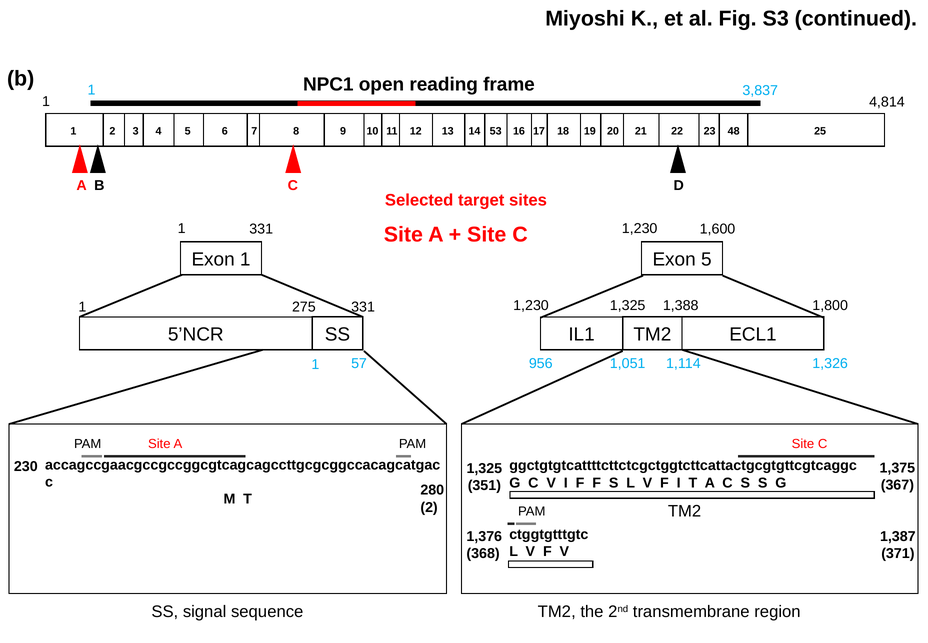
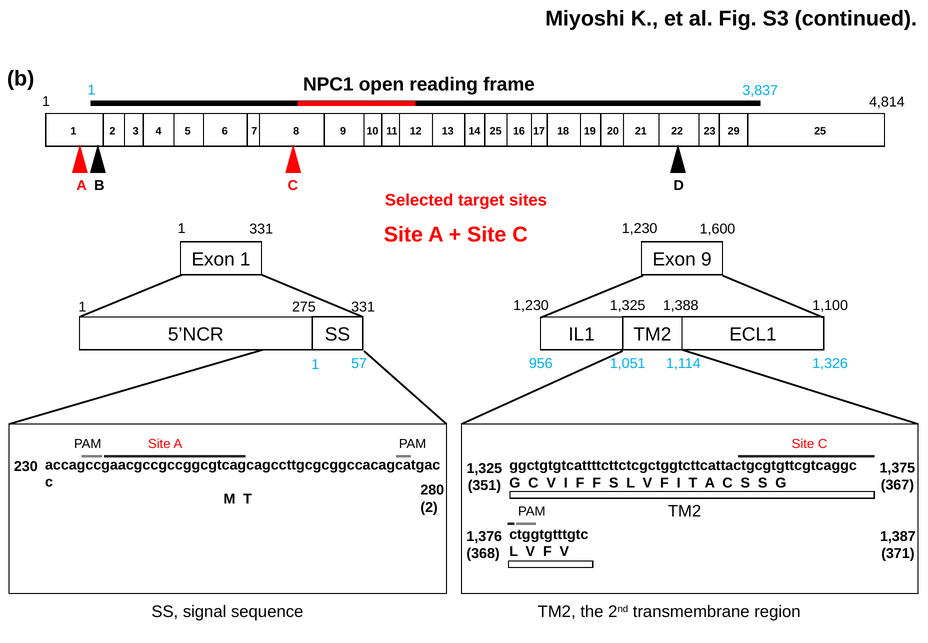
14 53: 53 -> 25 (496, 131)
48: 48 -> 29 (734, 131)
Exon 5: 5 -> 9 (706, 259)
1,800: 1,800 -> 1,100 (830, 305)
